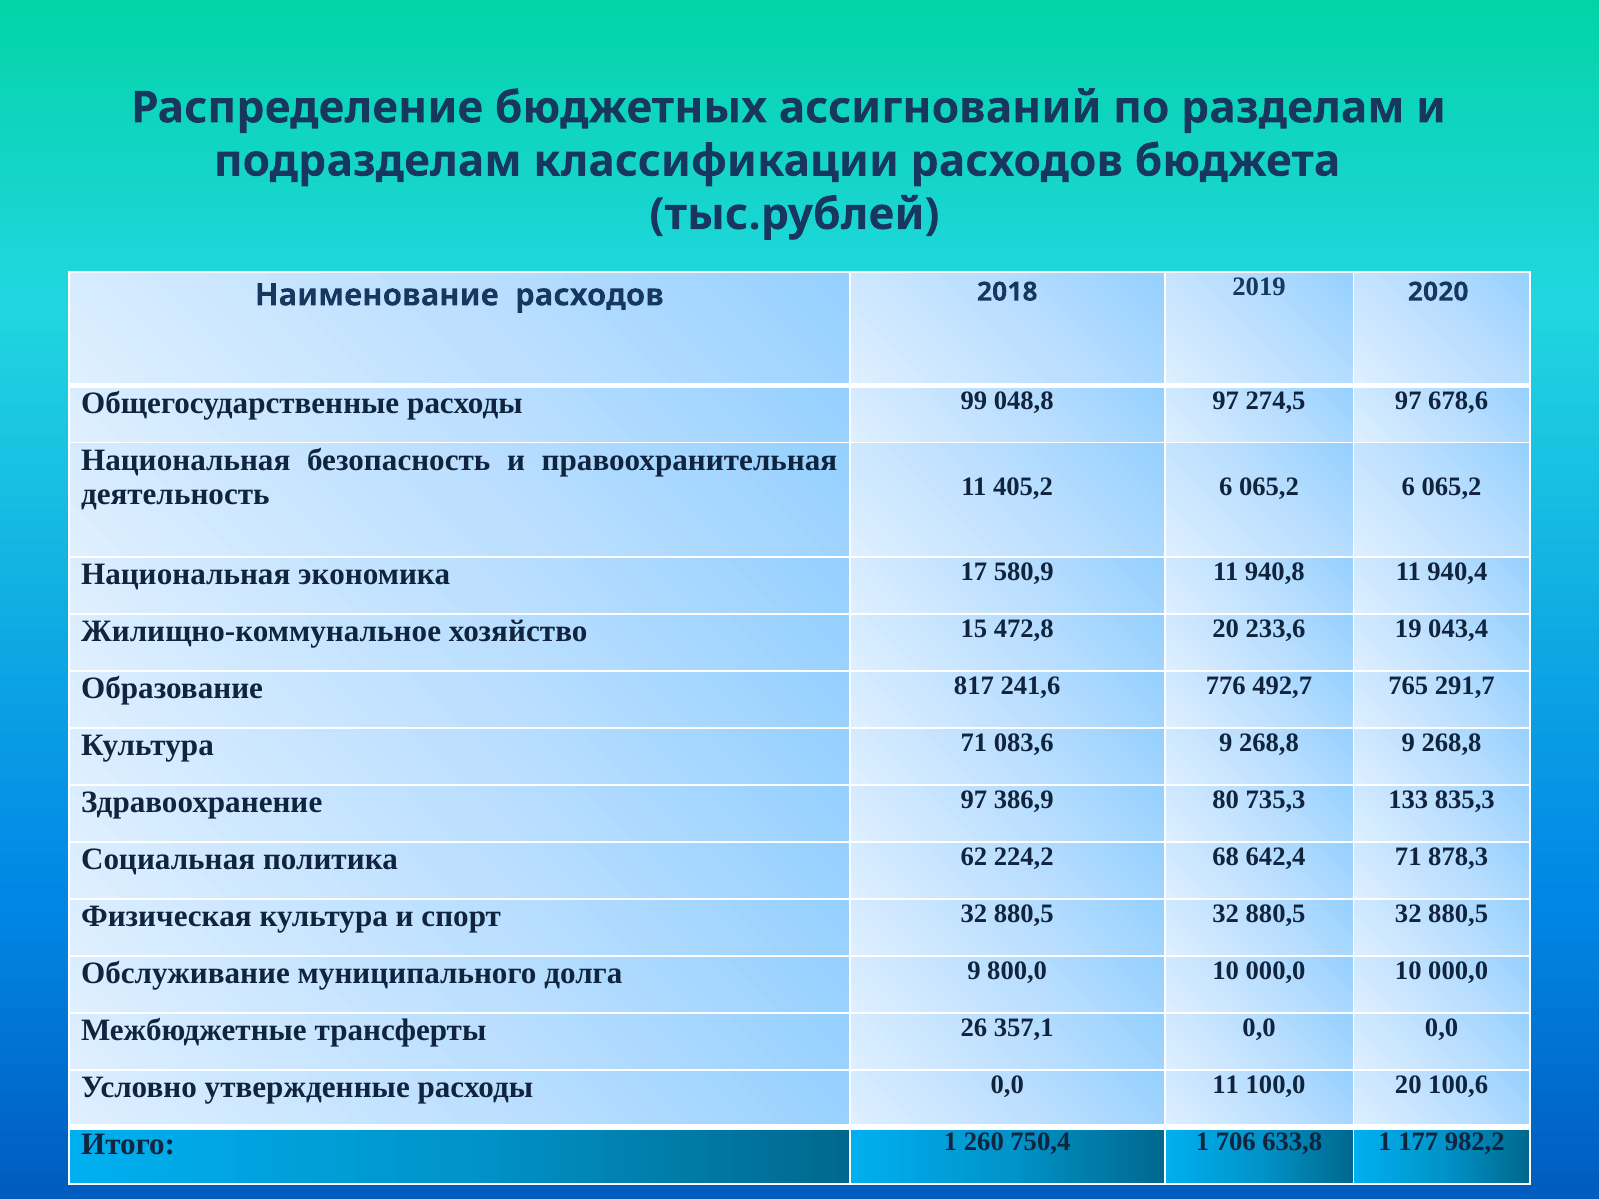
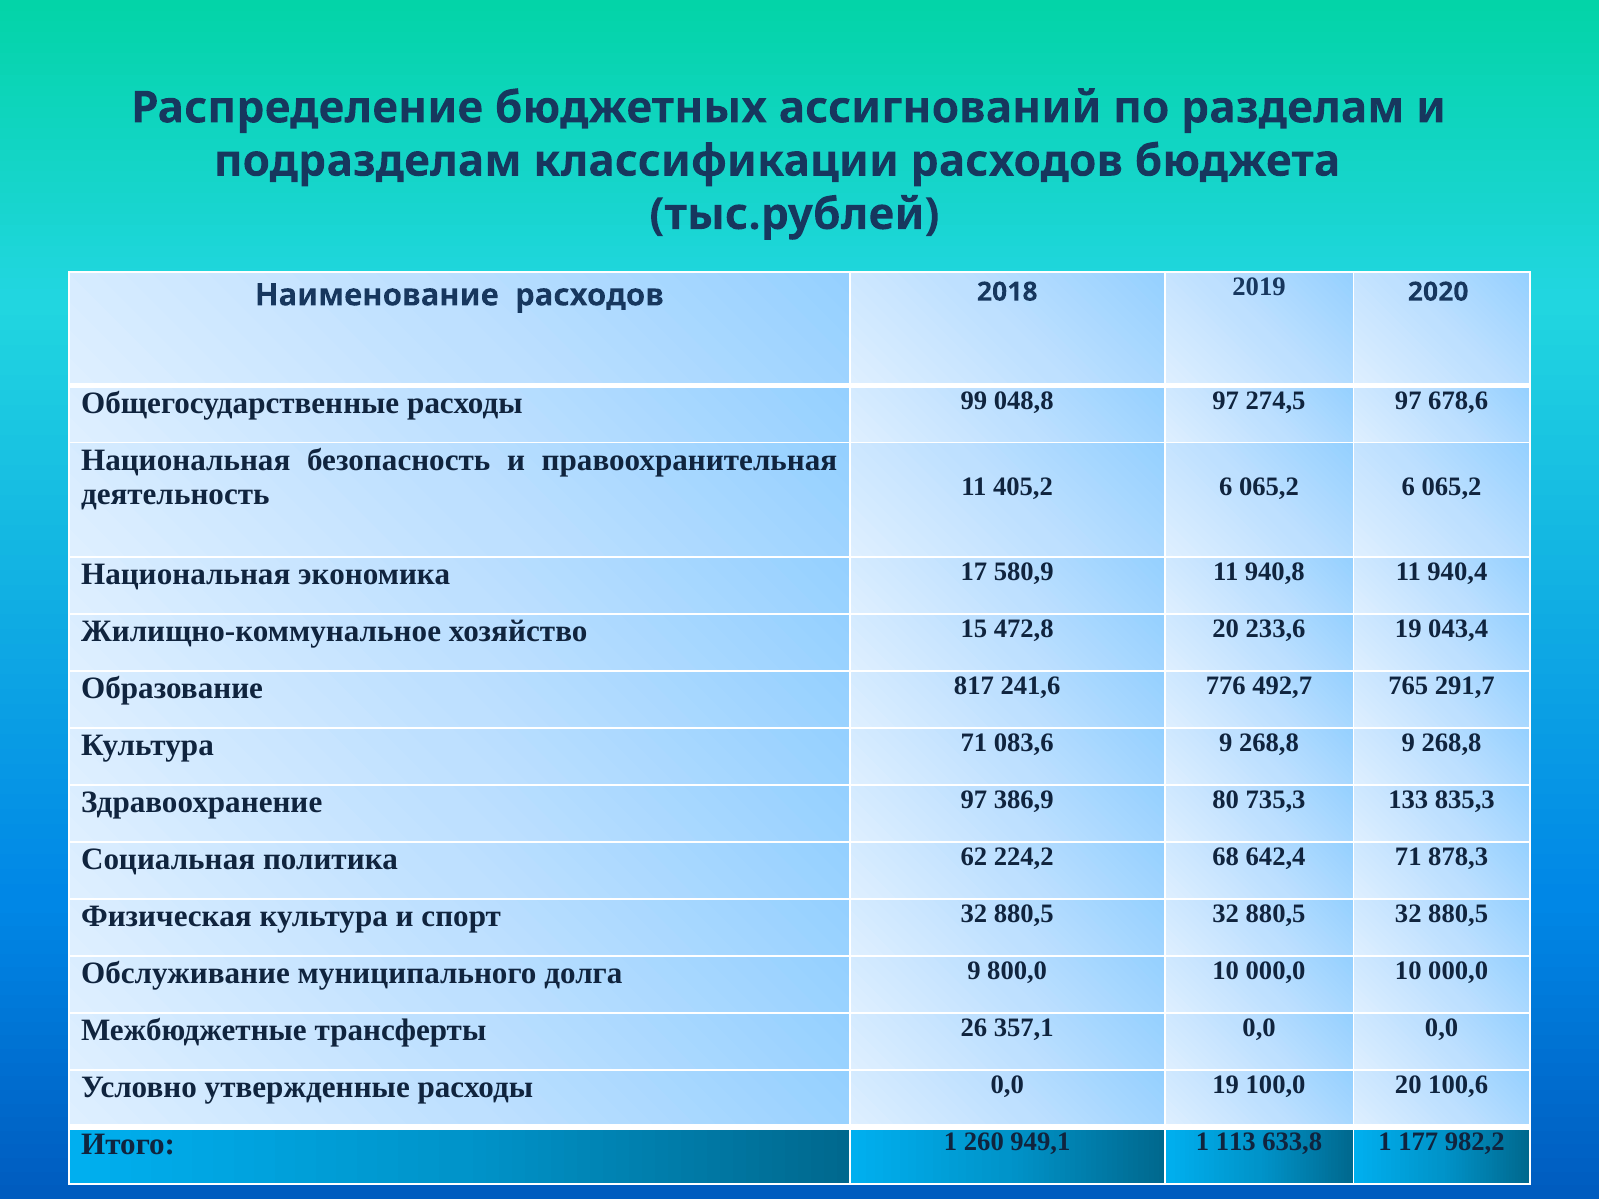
0,0 11: 11 -> 19 (1226, 1085)
750,4: 750,4 -> 949,1 (1040, 1142)
706: 706 -> 113 (1236, 1142)
